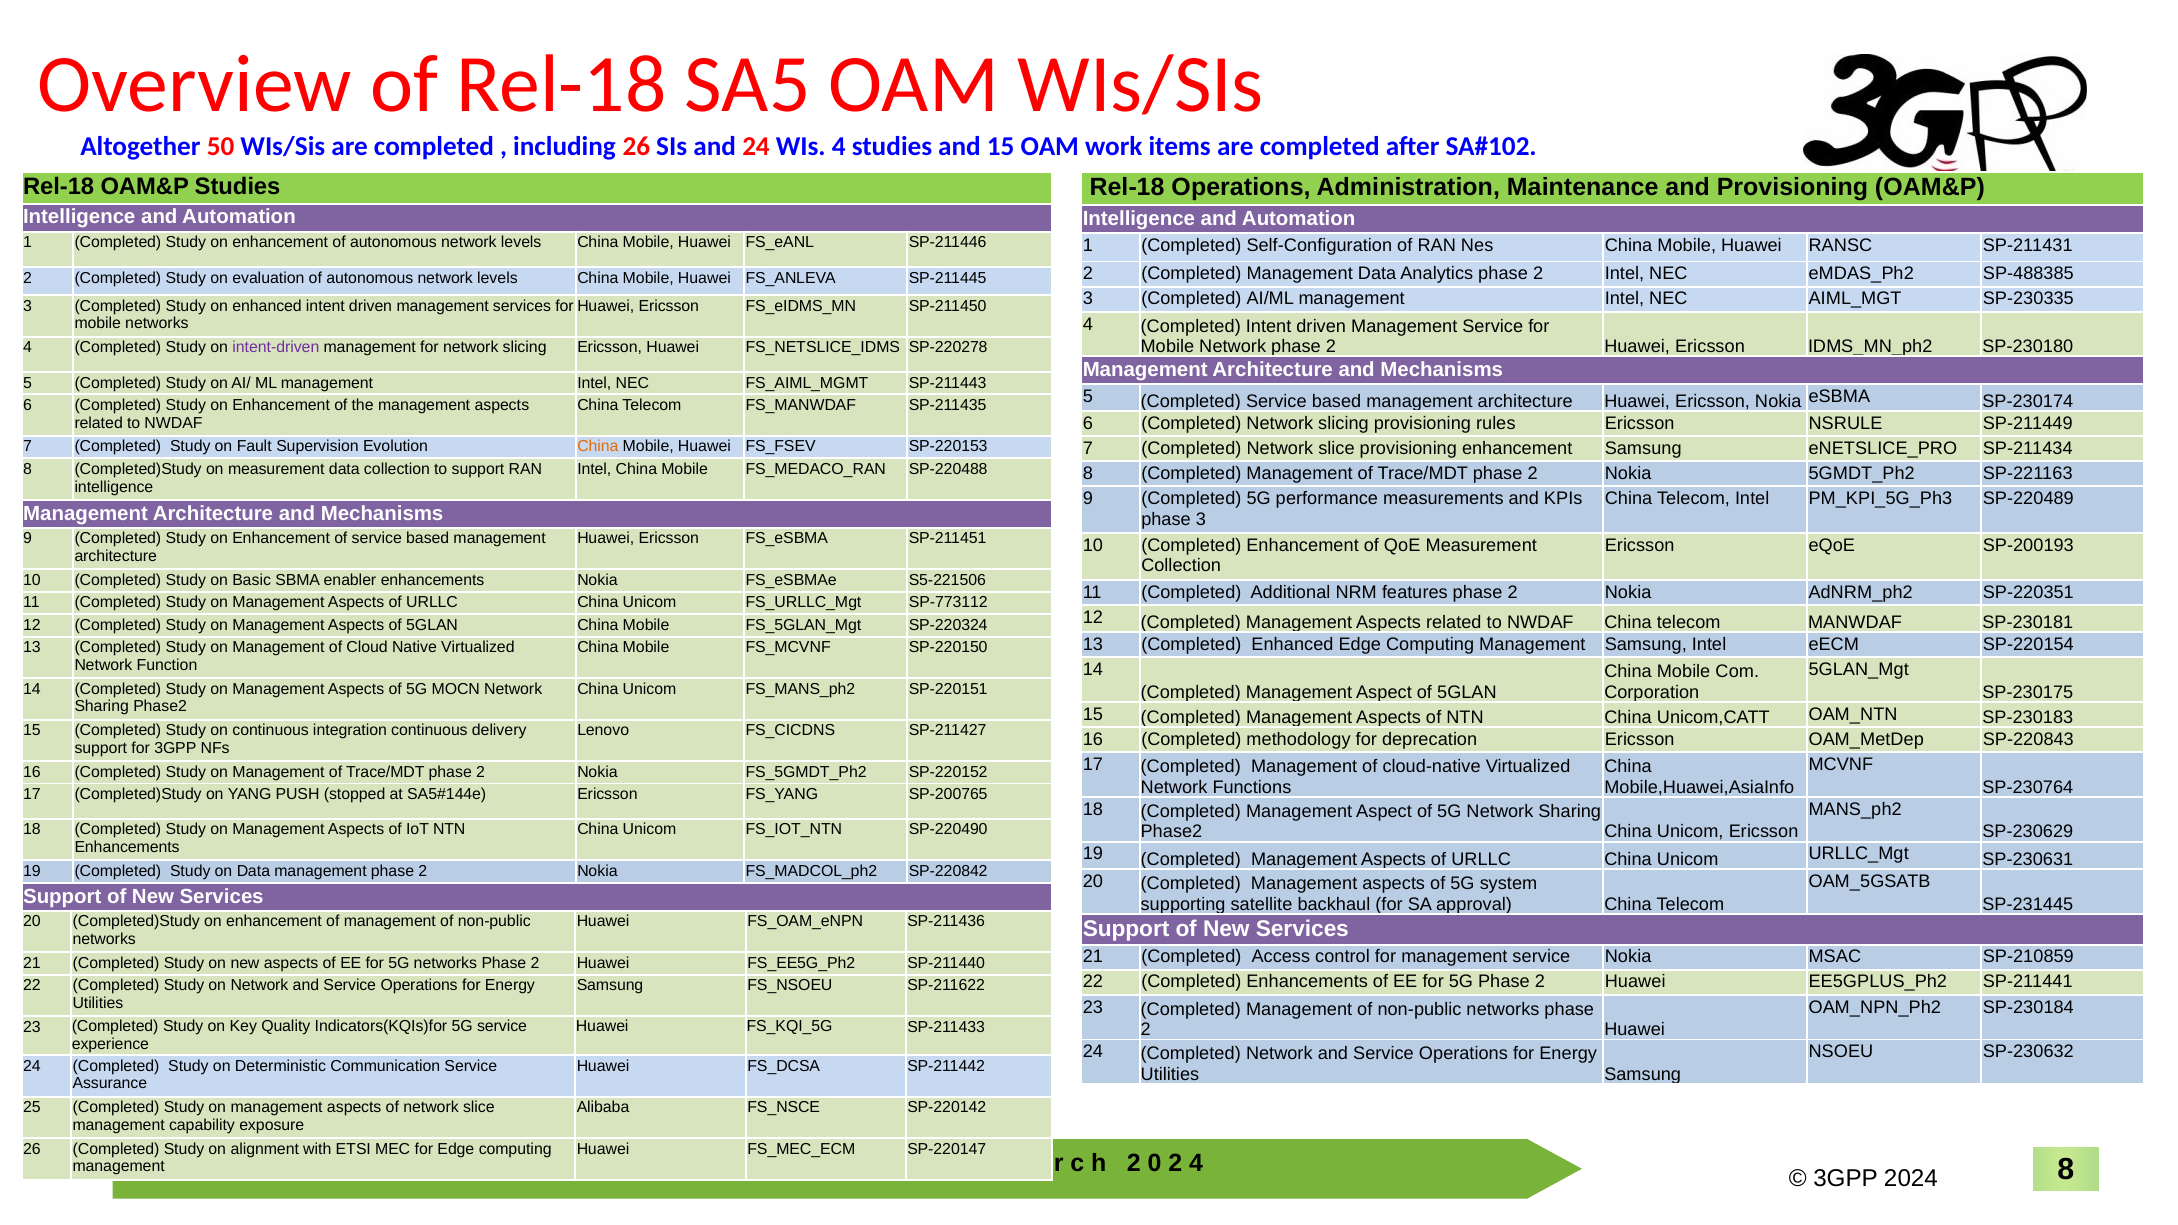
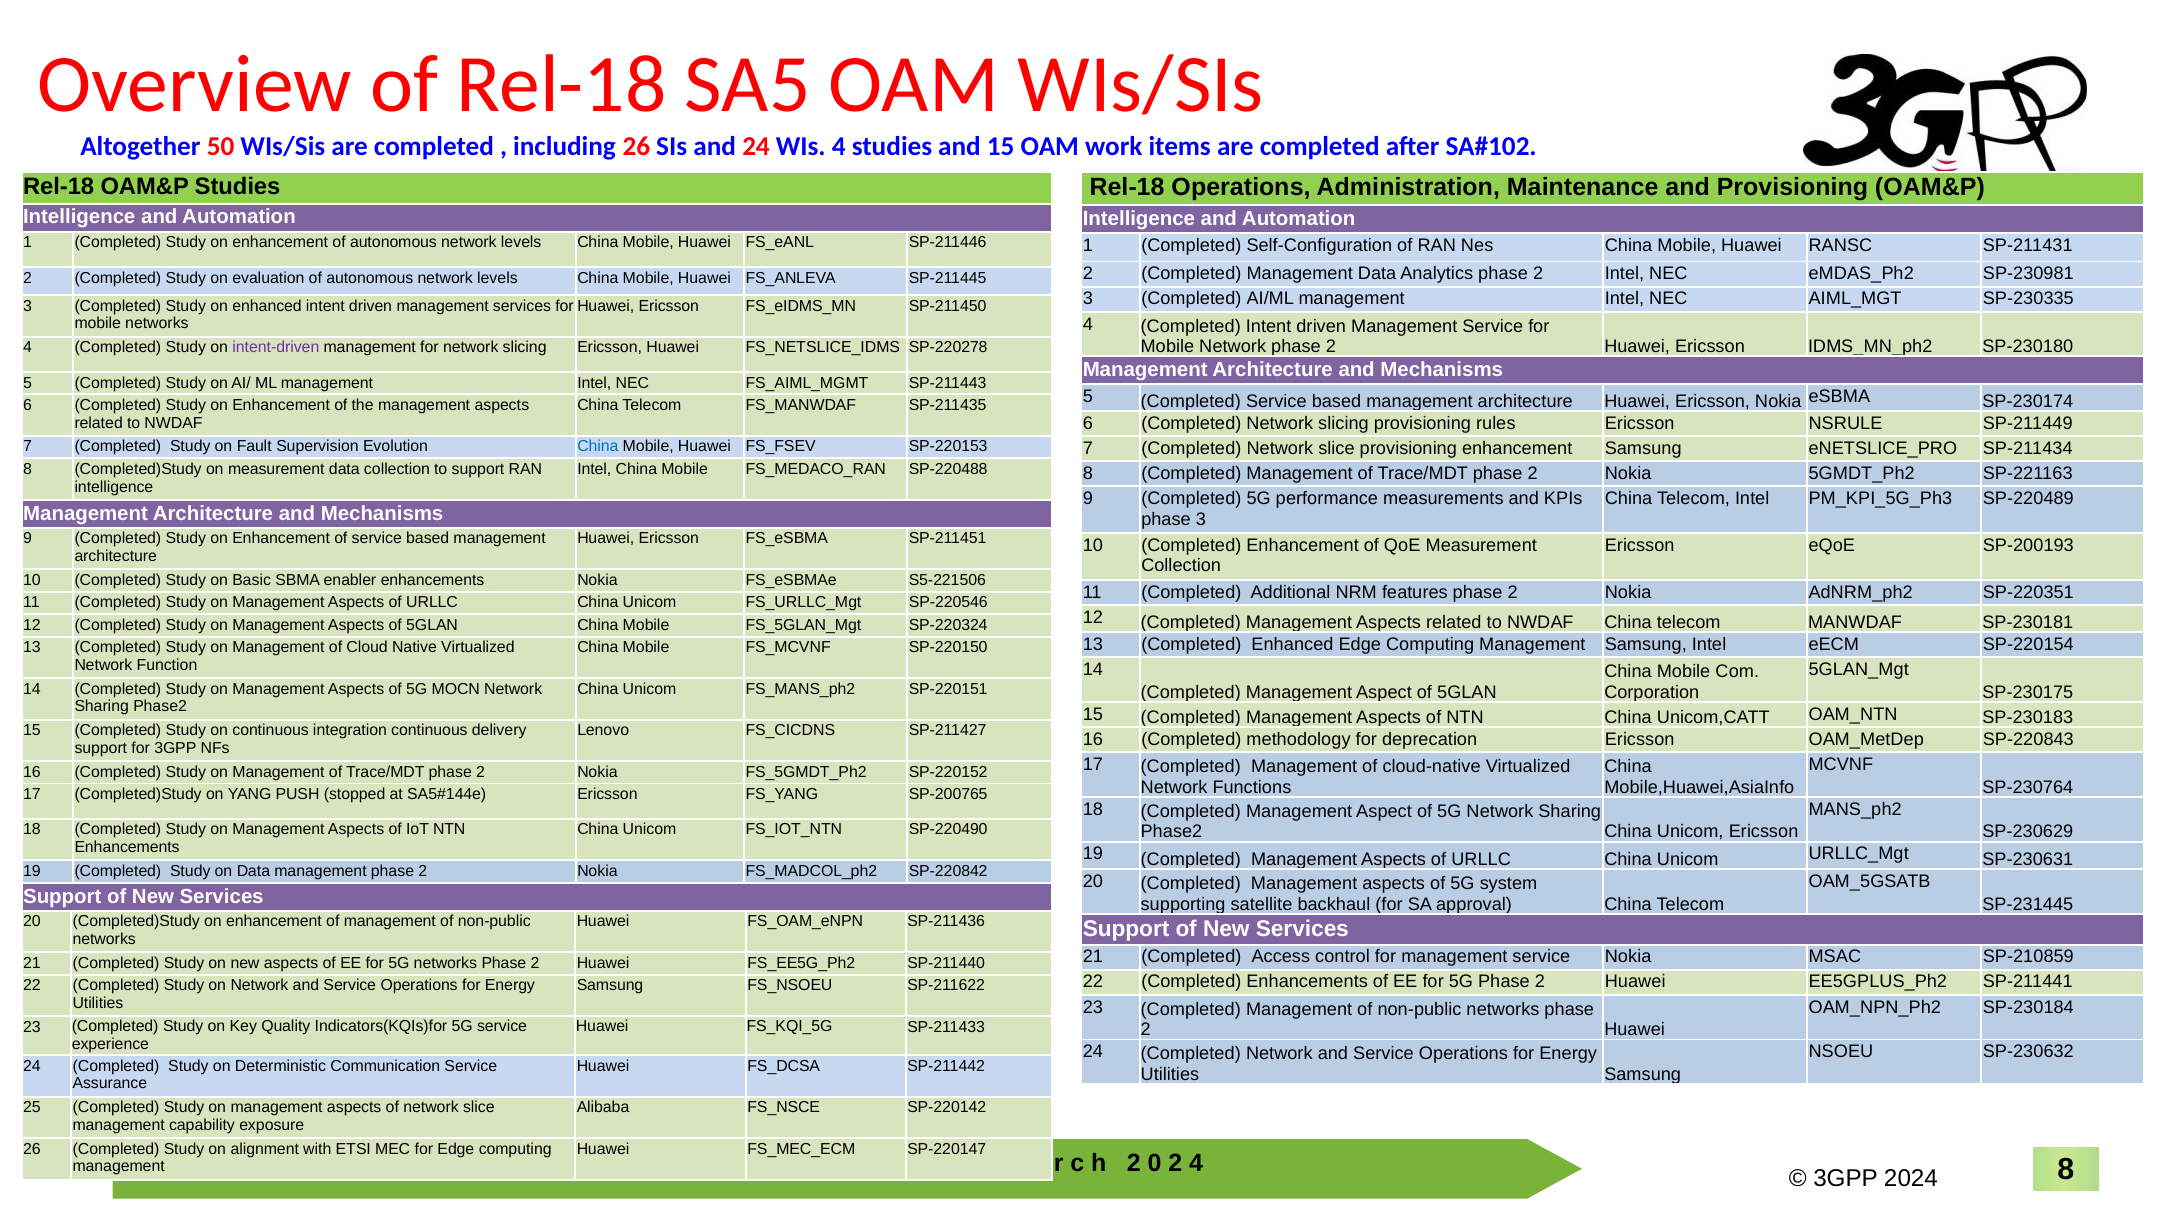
SP-488385: SP-488385 -> SP-230981 (2028, 274)
China colour: orange -> blue (598, 447)
SP-773112: SP-773112 -> SP-220546 (948, 603)
